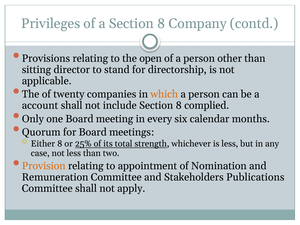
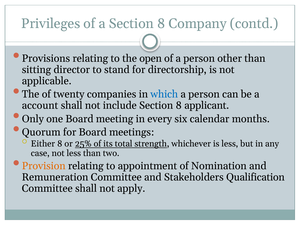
which colour: orange -> blue (164, 94)
complied: complied -> applicant (207, 106)
Publications: Publications -> Qualification (255, 177)
